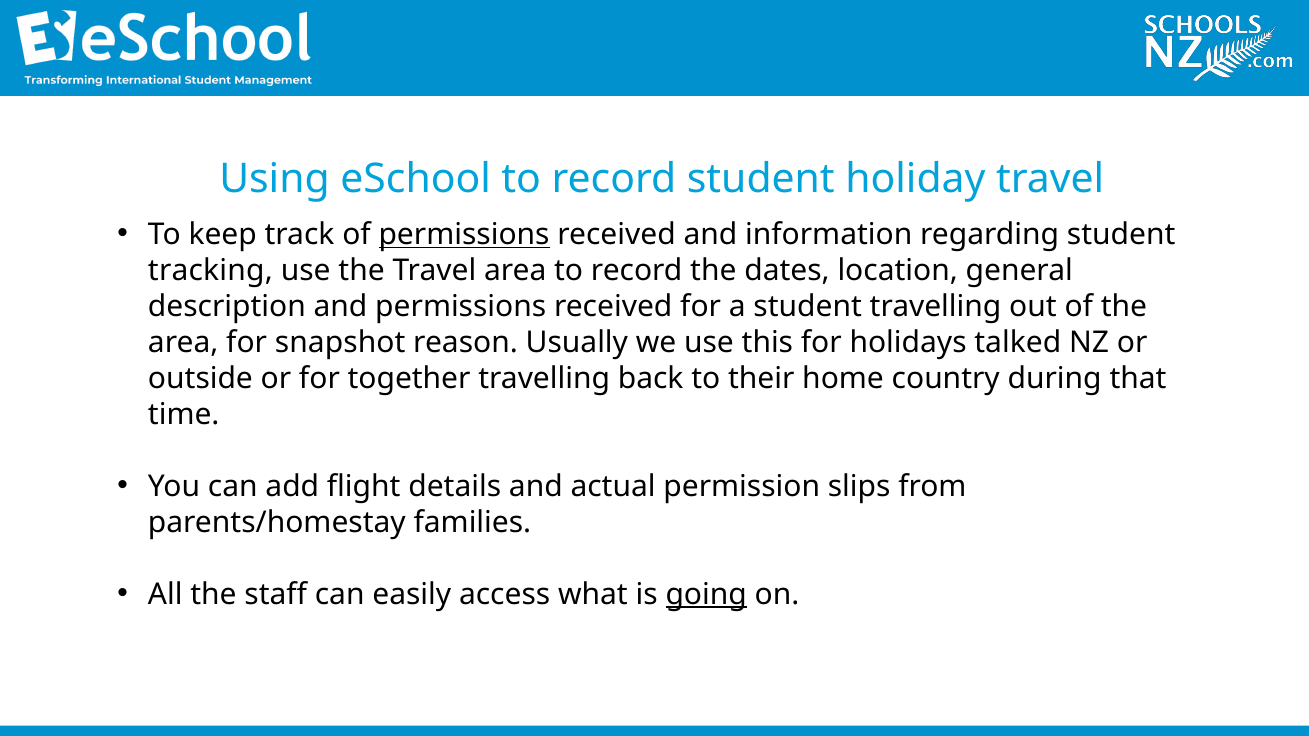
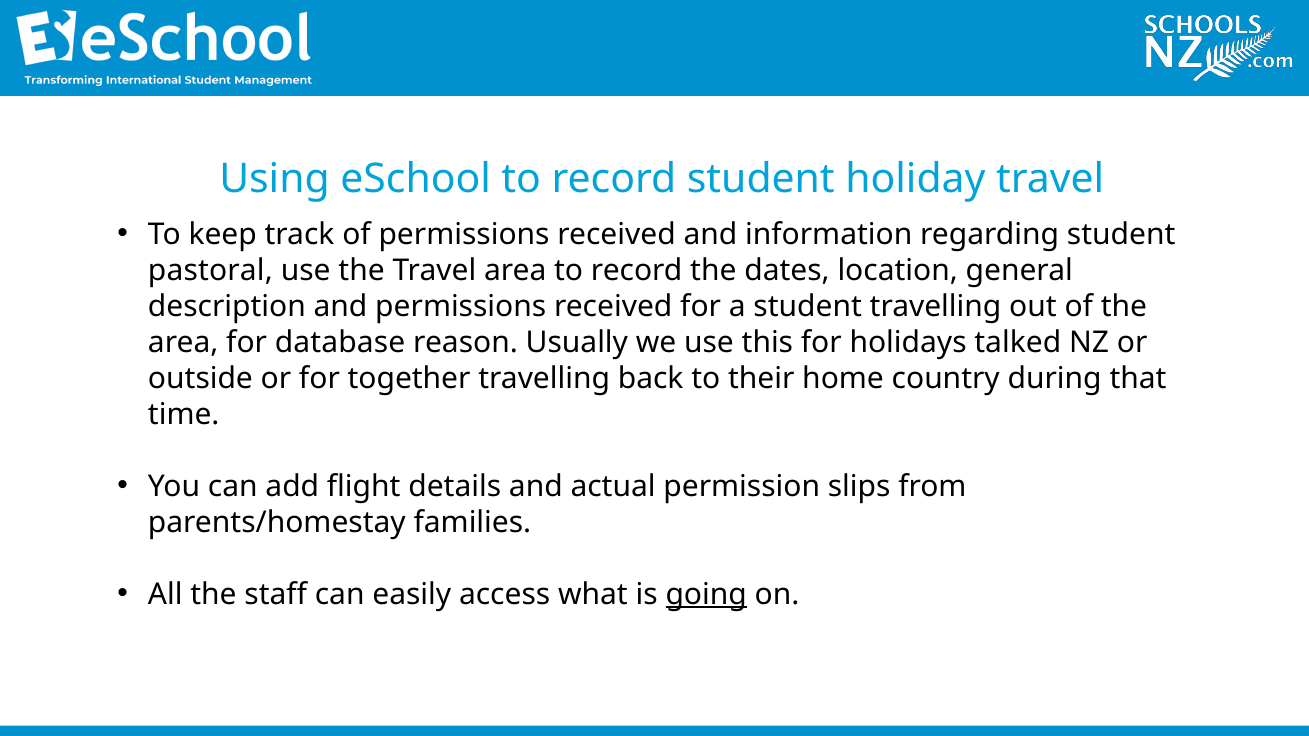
permissions underline: present -> none (464, 235)
tracking: tracking -> pastoral (210, 271)
snapshot: snapshot -> database (340, 343)
